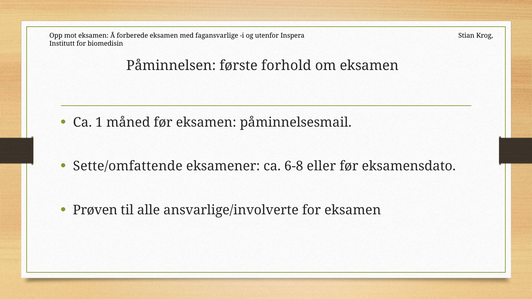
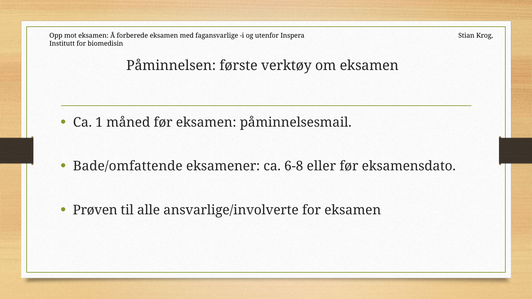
forhold: forhold -> verktøy (286, 66)
Sette/omfattende: Sette/omfattende -> Bade/omfattende (128, 166)
